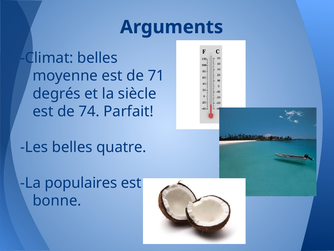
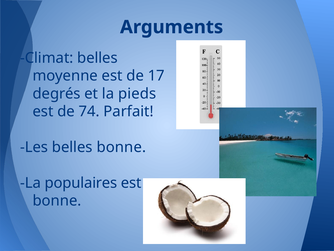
71: 71 -> 17 (156, 76)
siècle: siècle -> pieds (137, 93)
belles quatre: quatre -> bonne (121, 147)
